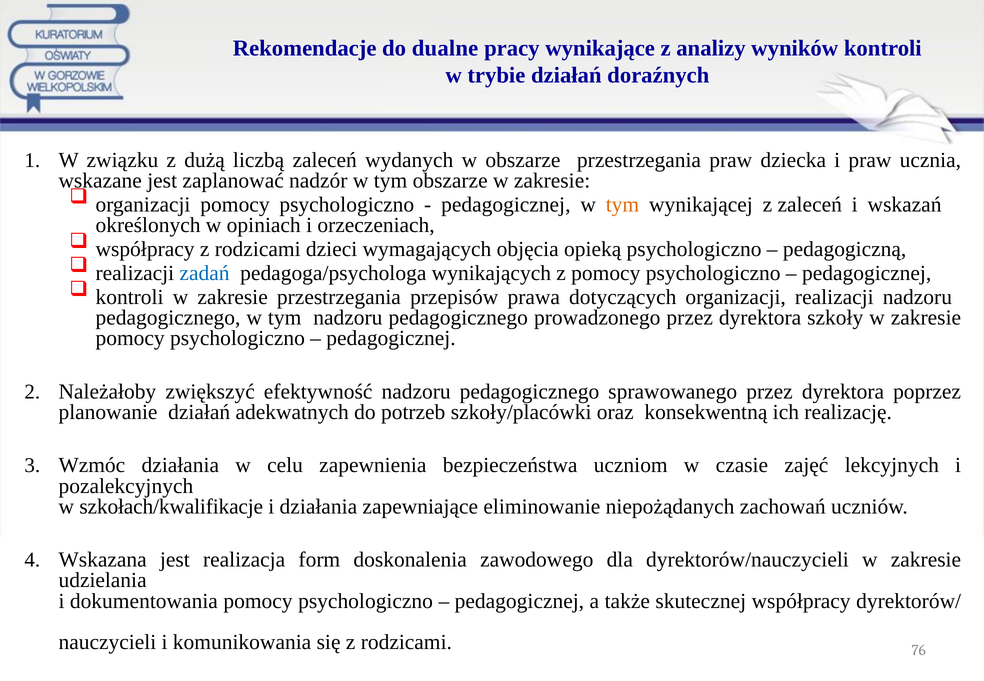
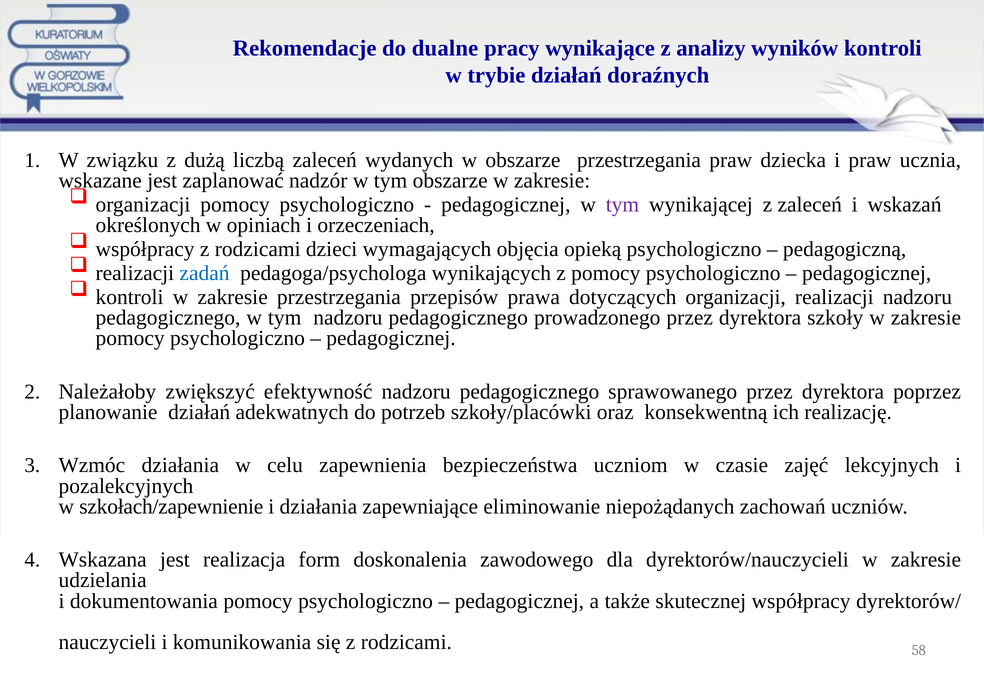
tym colour: orange -> purple (622, 205)
szkołach/kwalifikacje: szkołach/kwalifikacje -> szkołach/zapewnienie (171, 507)
76: 76 -> 58 (919, 651)
